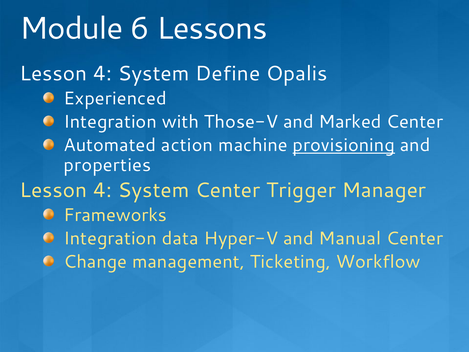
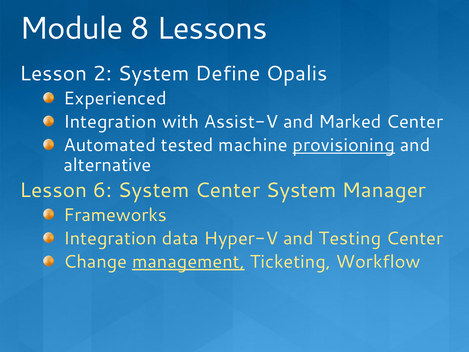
6: 6 -> 8 (140, 28)
4: 4 -> 2 (102, 74)
Those-V: Those-V -> Assist-V (241, 122)
action: action -> tested (187, 145)
properties: properties -> alternative (107, 165)
4: 4 -> 6 (102, 190)
Center Trigger: Trigger -> System (301, 190)
Manual: Manual -> Testing (350, 238)
management underline: none -> present (188, 262)
